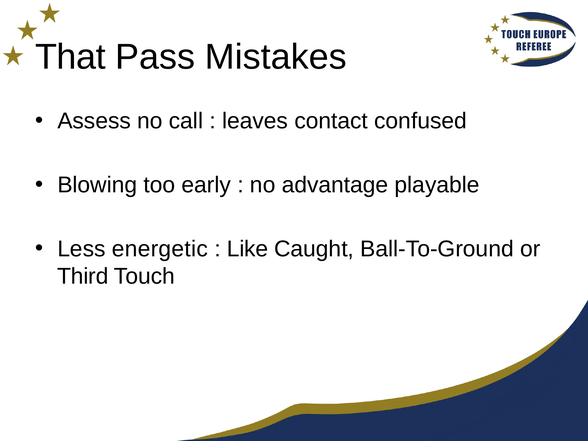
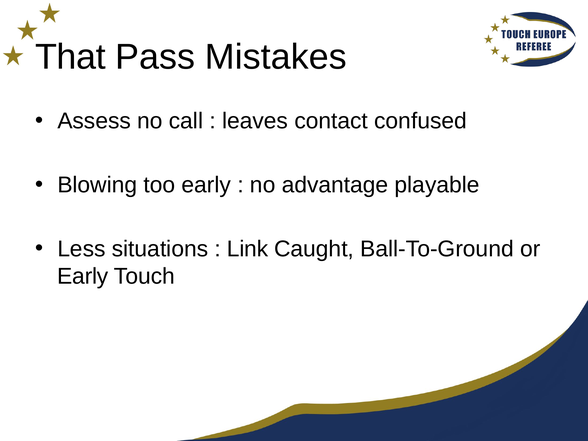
energetic: energetic -> situations (160, 249)
Like: Like -> Link (248, 249)
Third: Third -> Early (83, 276)
